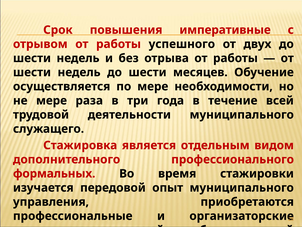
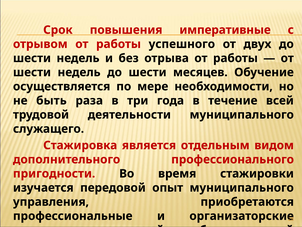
не мере: мере -> быть (51, 100)
формальных: формальных -> пригодности (54, 173)
